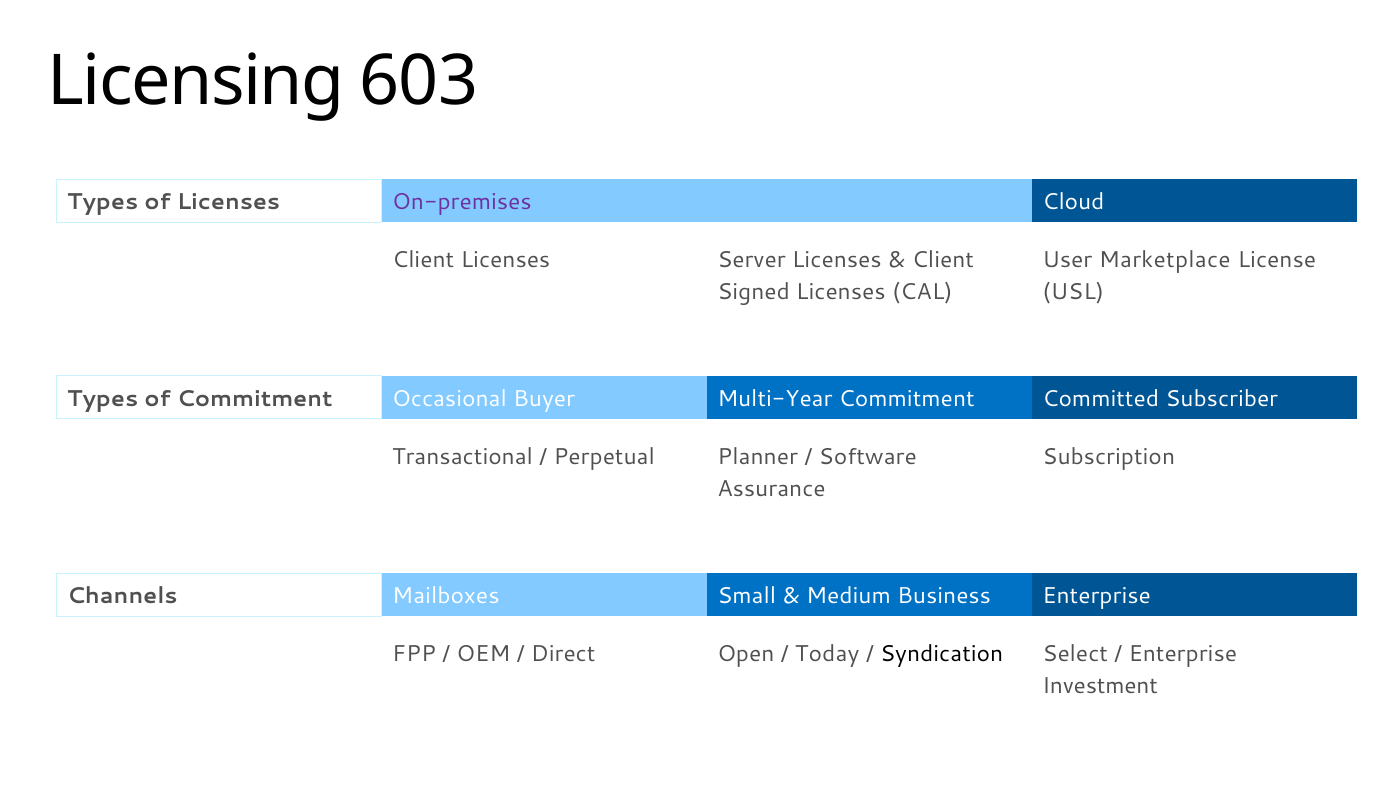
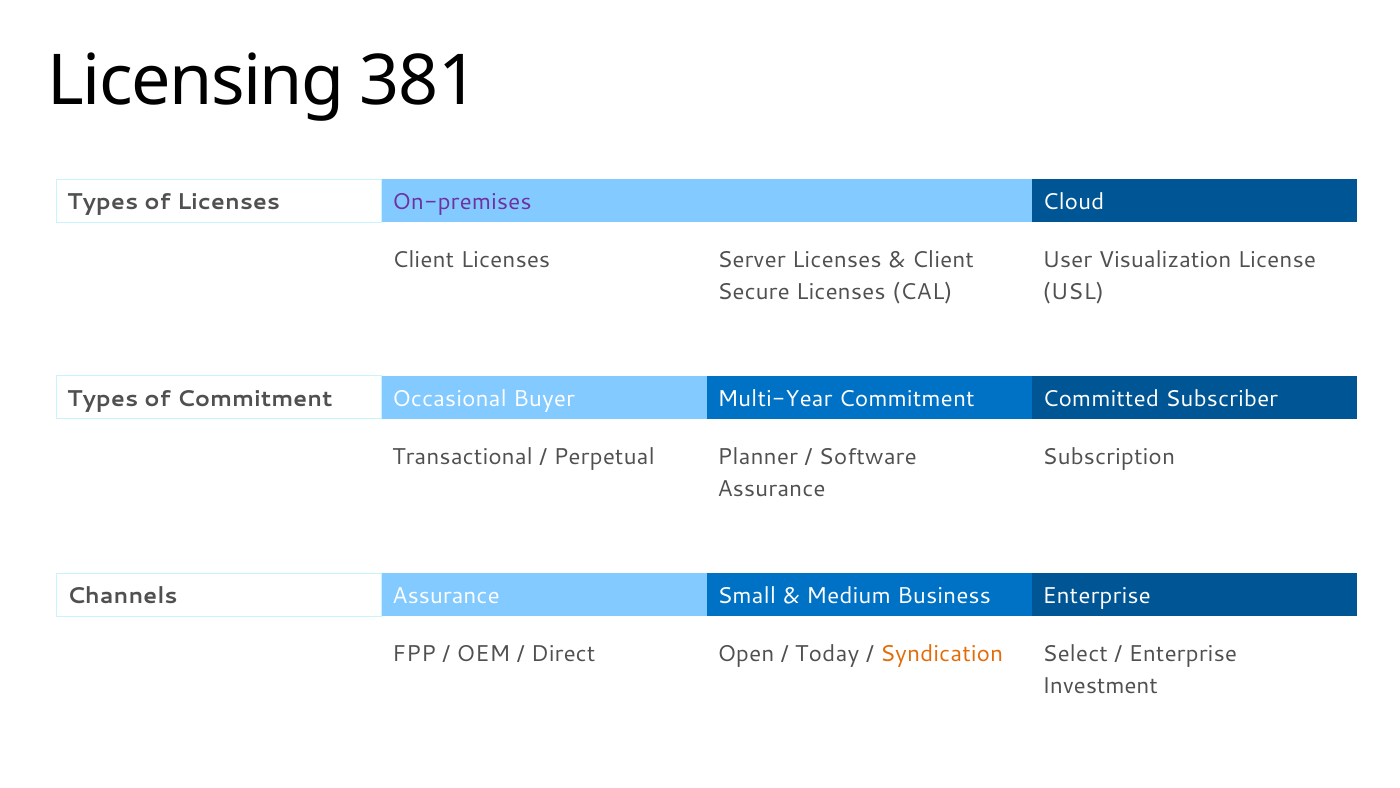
603: 603 -> 381 (419, 81)
Marketplace: Marketplace -> Visualization (1165, 260)
Signed: Signed -> Secure (754, 292)
Channels Mailboxes: Mailboxes -> Assurance (446, 595)
Syndication colour: black -> orange (942, 654)
